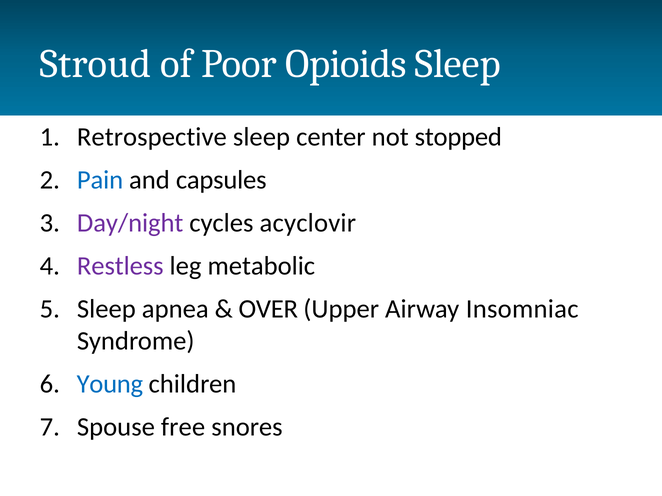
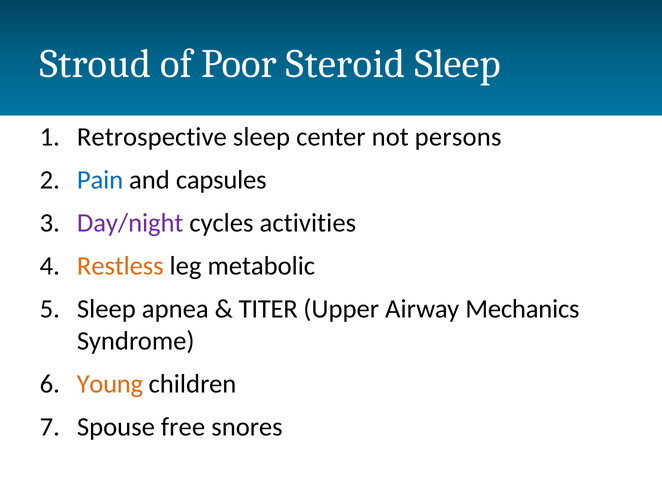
Opioids: Opioids -> Steroid (346, 64)
stopped: stopped -> persons (458, 137)
acyclovir: acyclovir -> activities (308, 223)
Restless colour: purple -> orange (120, 266)
OVER: OVER -> TITER (268, 309)
Insomniac: Insomniac -> Mechanics (522, 309)
Young colour: blue -> orange (110, 384)
